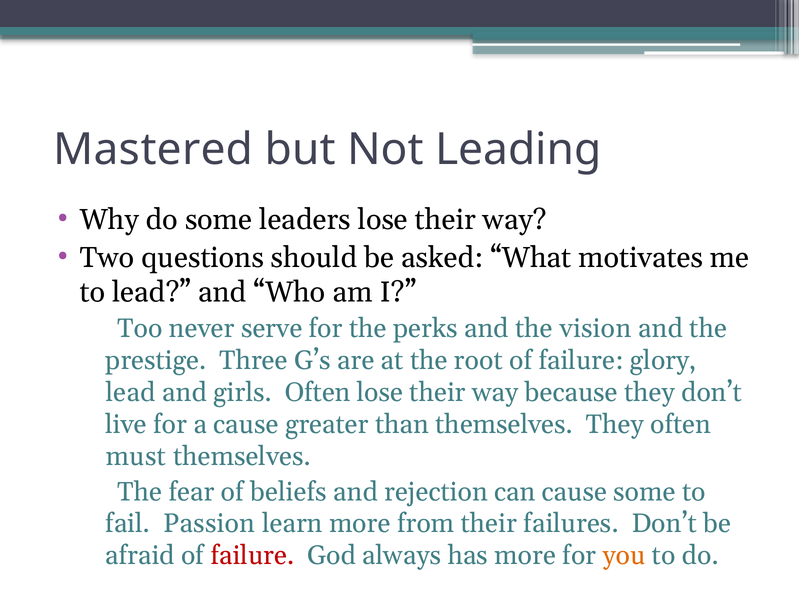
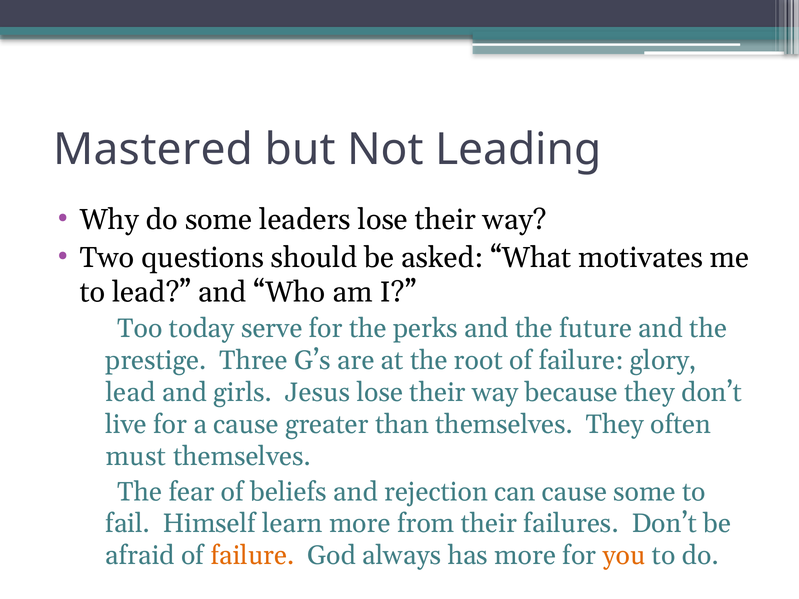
never: never -> today (202, 329)
vision: vision -> future (596, 329)
girls Often: Often -> Jesus (317, 393)
Passion: Passion -> Himself (209, 524)
failure colour: red -> orange (252, 556)
